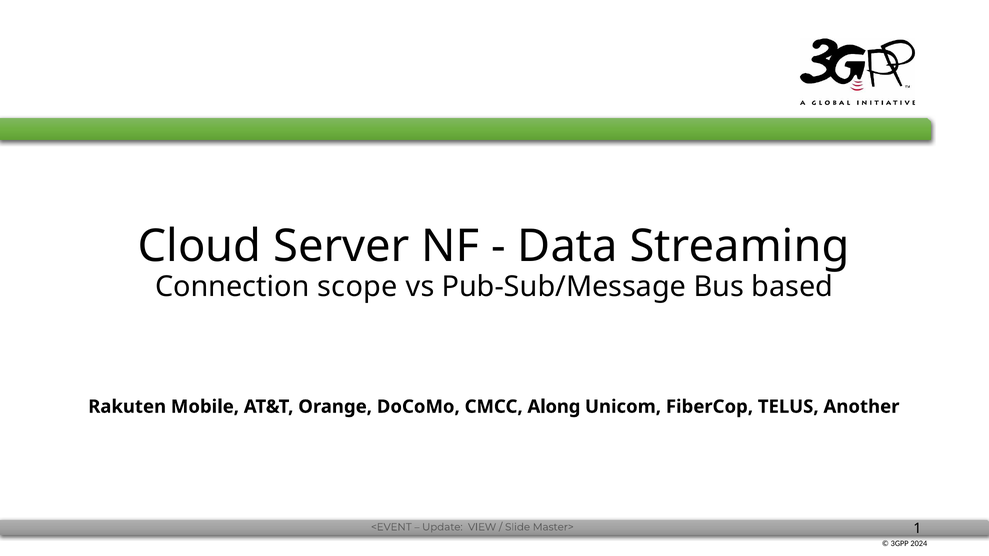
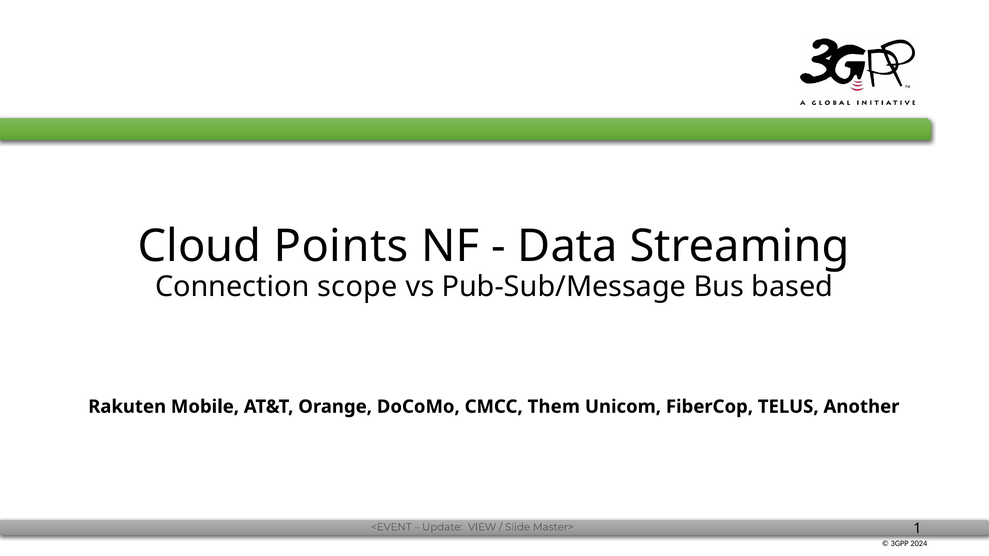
Server: Server -> Points (341, 247)
Along: Along -> Them (554, 407)
